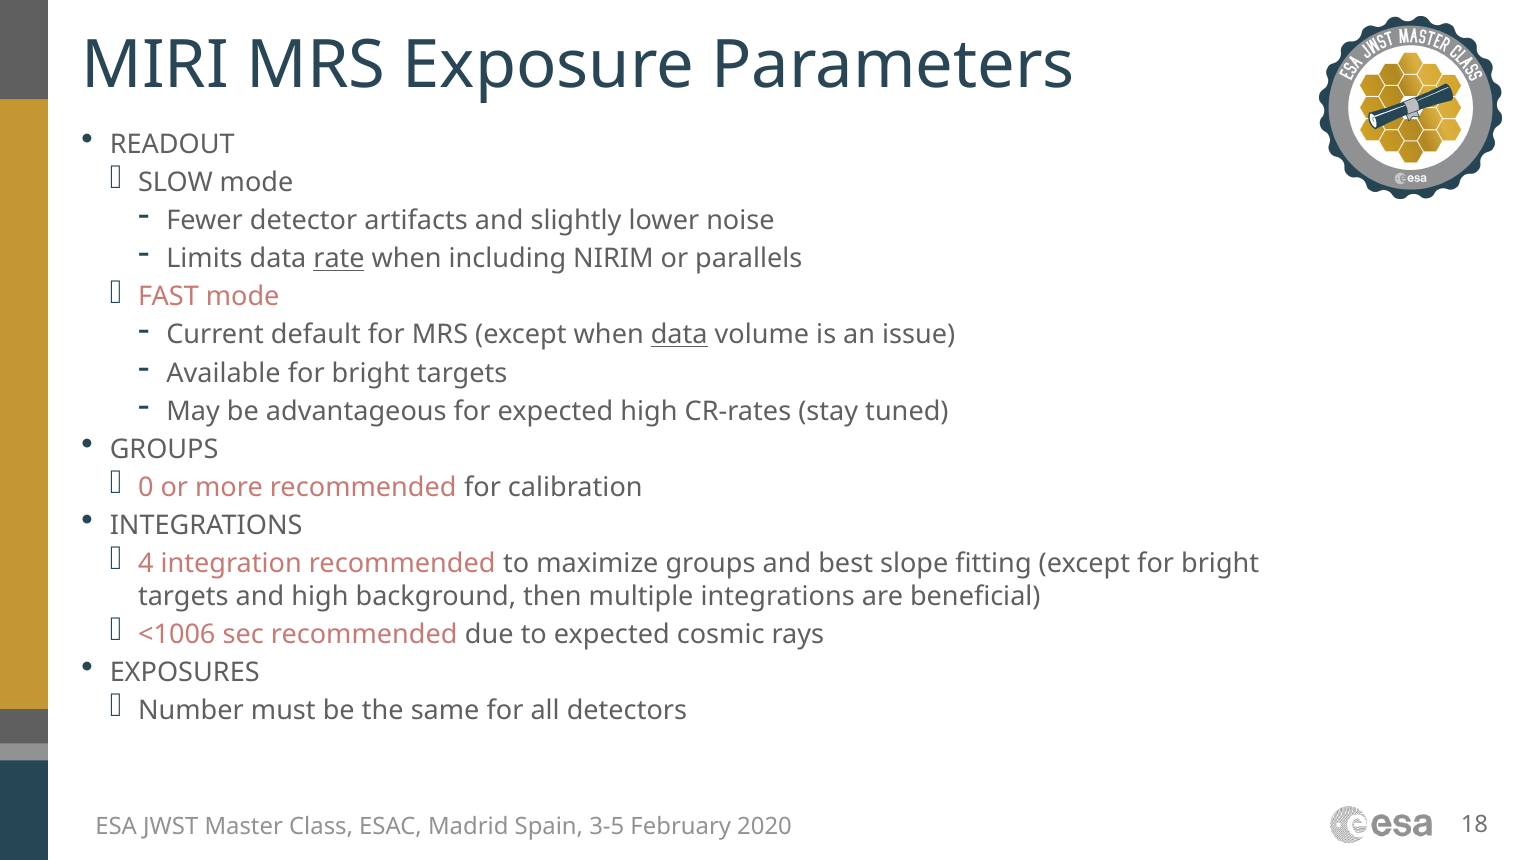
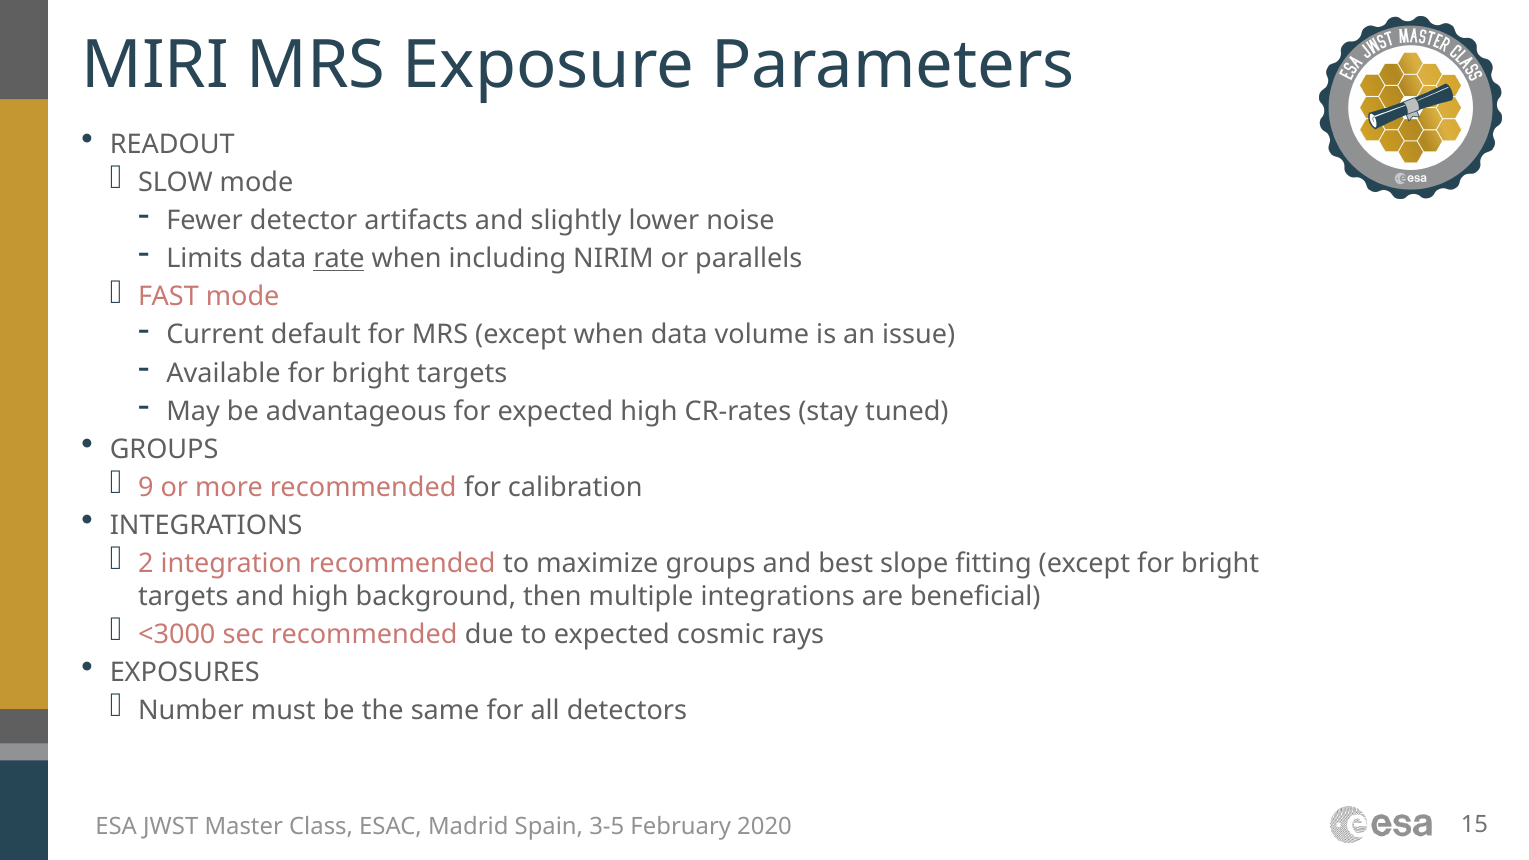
data underline: present -> none (679, 335)
0: 0 -> 9 (146, 487)
4: 4 -> 2 (146, 564)
<1006: <1006 -> <3000 (177, 634)
18: 18 -> 15 (1474, 824)
